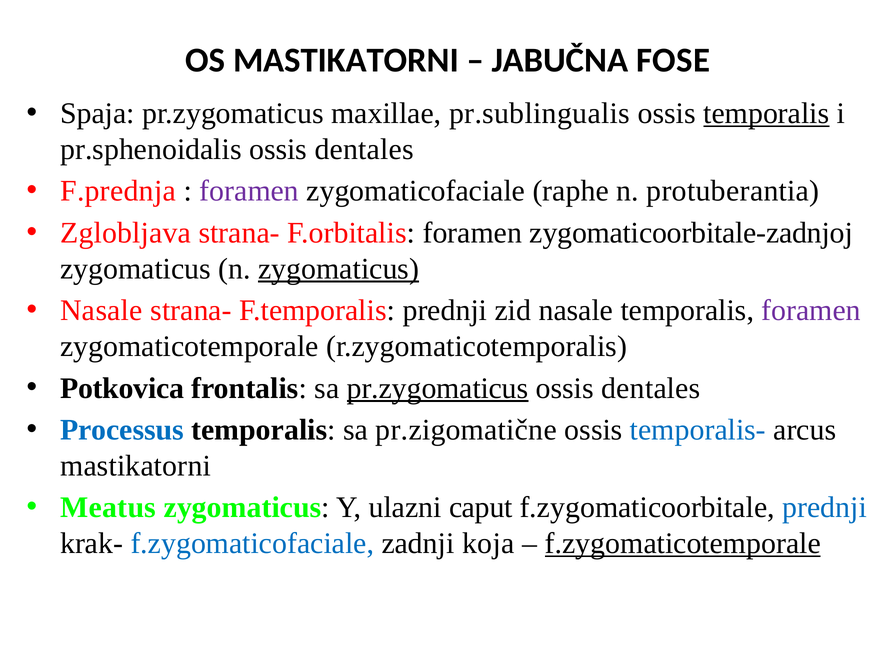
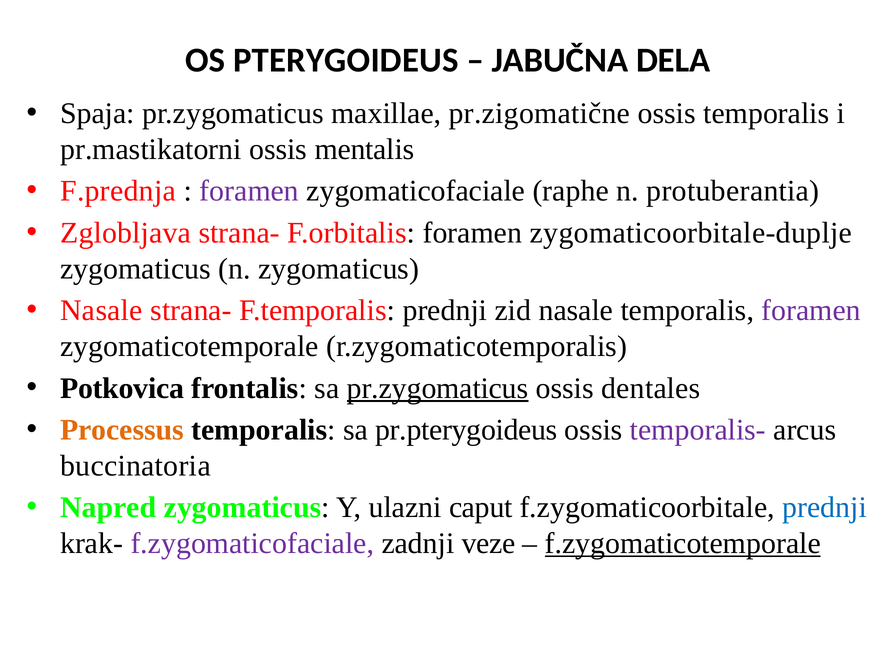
OS MASTIKATORNI: MASTIKATORNI -> PTERYGOIDEUS (346, 60)
FOSE: FOSE -> DELA (673, 60)
pr.sublingualis: pr.sublingualis -> pr.zigomatične (539, 113)
temporalis underline: present -> none (766, 113)
pr.sphenoidalis: pr.sphenoidalis -> pr.mastikatorni (151, 149)
dentales: dentales -> mentalis (364, 149)
zygomaticoorbitale-zadnjoj: zygomaticoorbitale-zadnjoj -> zygomaticoorbitale-duplje (691, 233)
zygomaticus underline: present -> none (339, 269)
Processus colour: blue -> orange (122, 430)
pr.zigomatične: pr.zigomatične -> pr.pterygoideus (466, 430)
temporalis- colour: blue -> purple (698, 430)
mastikatorni: mastikatorni -> buccinatoria (135, 466)
Meatus: Meatus -> Napred (108, 508)
f.zygomaticofaciale colour: blue -> purple (252, 543)
koja: koja -> veze (489, 543)
